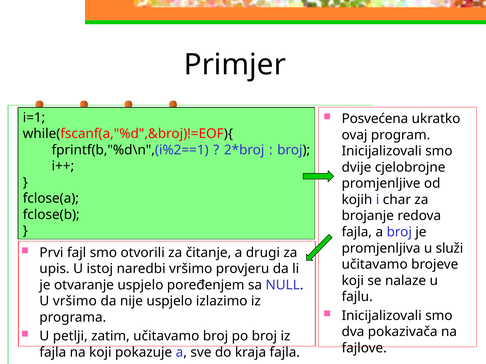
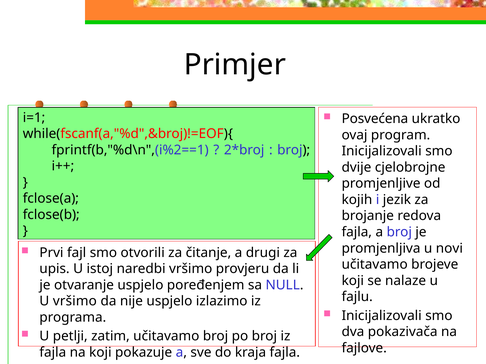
char: char -> jezik (397, 200)
služi: služi -> novi (449, 249)
